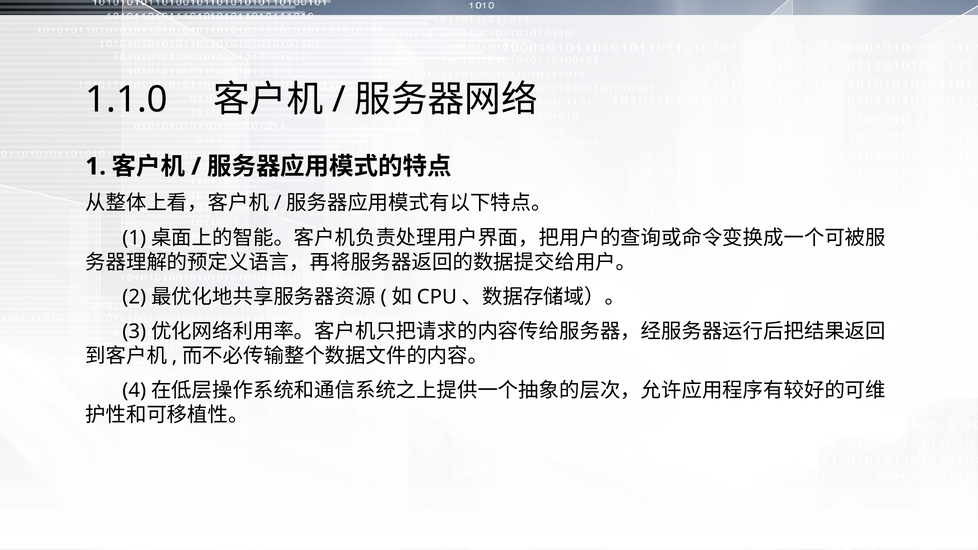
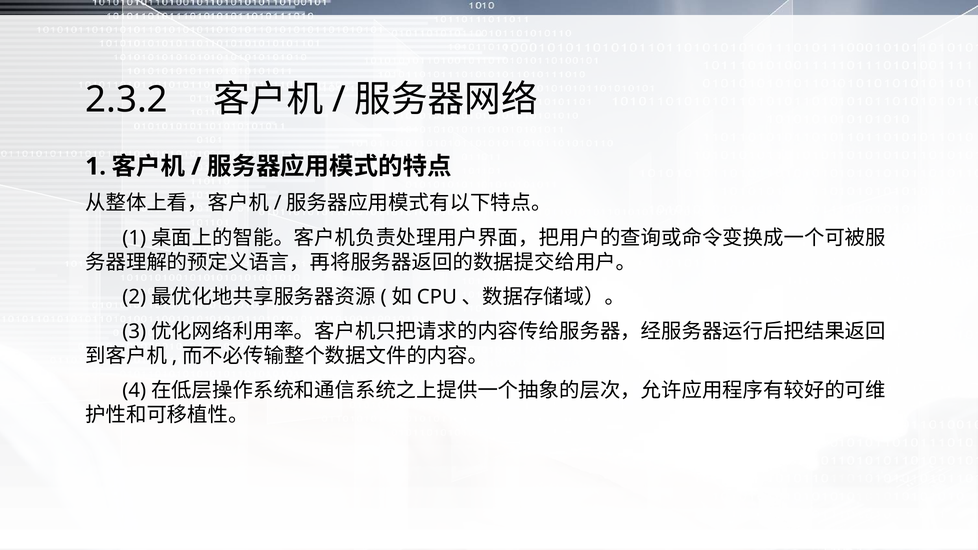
1.1.0: 1.1.0 -> 2.3.2 (127, 100)
